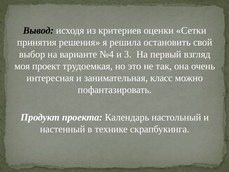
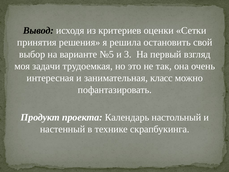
№4: №4 -> №5 (107, 54)
проект: проект -> задачи (46, 66)
